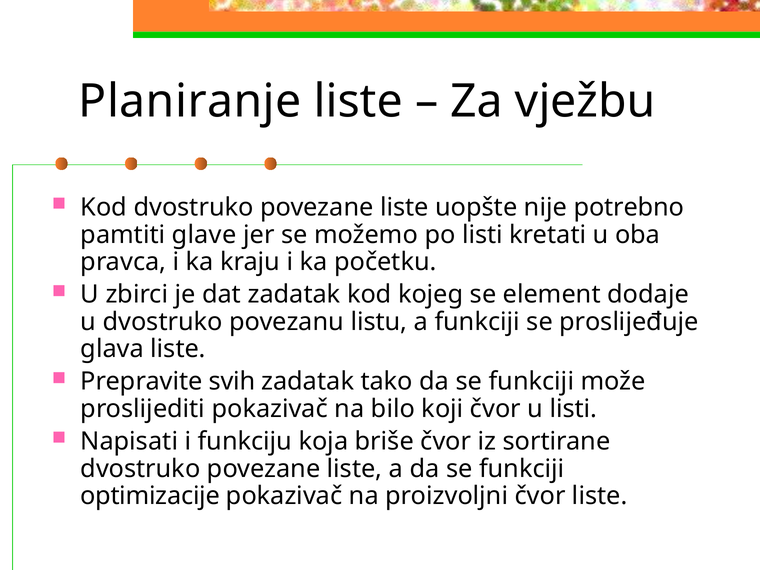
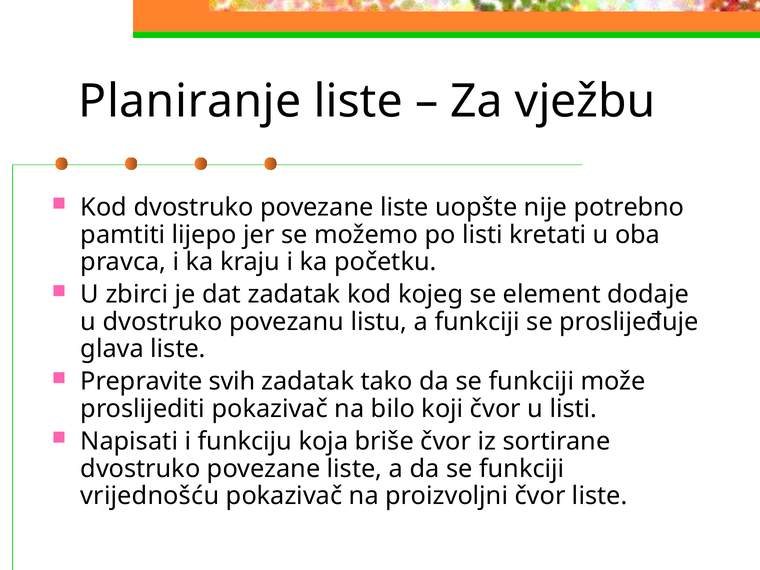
glave: glave -> lijepo (204, 235)
optimizacije: optimizacije -> vrijednošću (150, 496)
